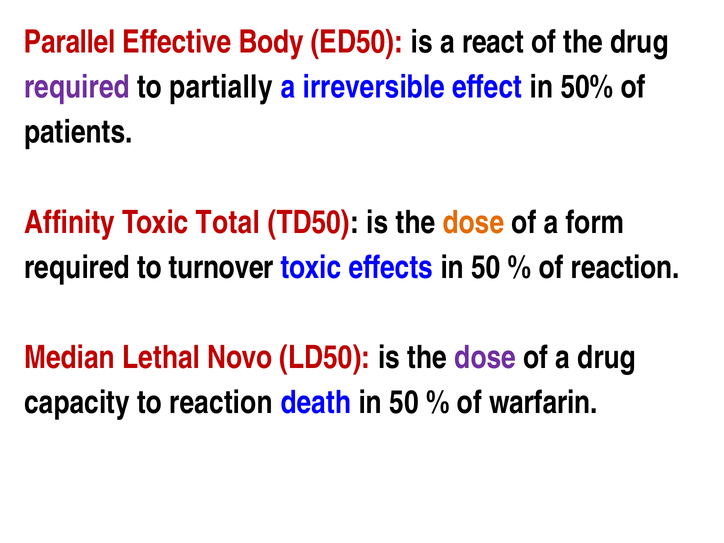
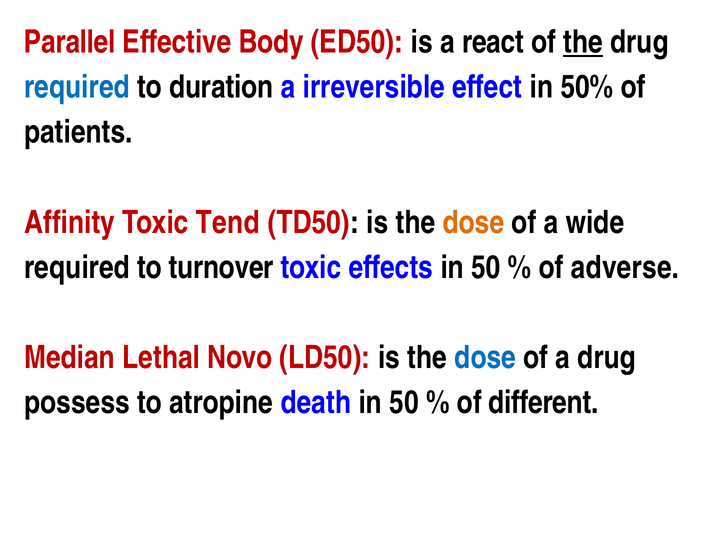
the underline: none -> present (583, 42)
required colour: purple -> blue (77, 87)
partially: partially -> duration (221, 87)
Total: Total -> Tend (228, 222)
form: form -> wide (595, 222)
of reaction: reaction -> adverse (625, 267)
dose colour: purple -> blue (485, 358)
capacity: capacity -> possess (77, 403)
to reaction: reaction -> atropine (221, 403)
warfarin: warfarin -> different (543, 403)
